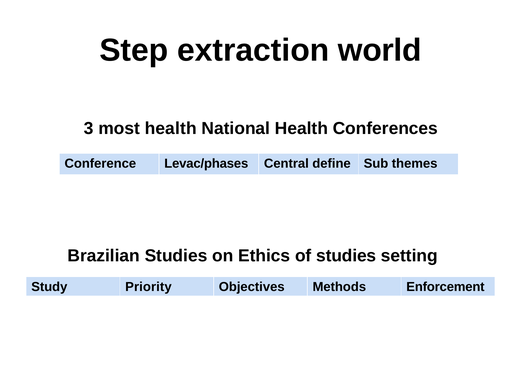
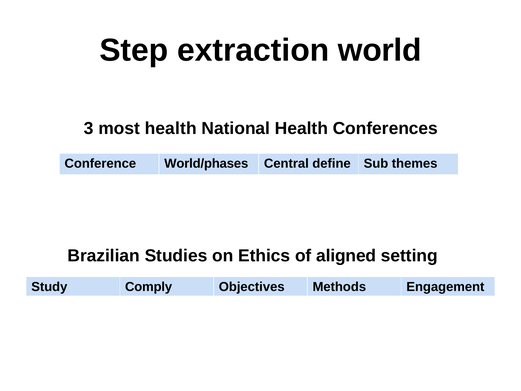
Levac/phases: Levac/phases -> World/phases (206, 163)
of studies: studies -> aligned (346, 256)
Priority: Priority -> Comply (149, 287)
Enforcement: Enforcement -> Engagement (445, 287)
